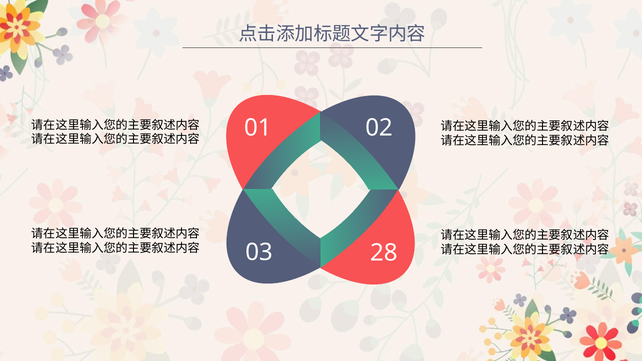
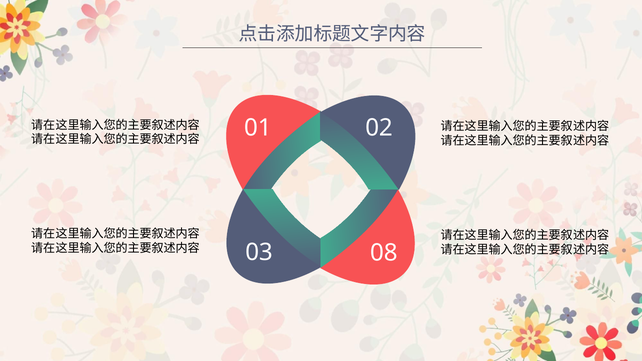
28: 28 -> 08 (384, 253)
